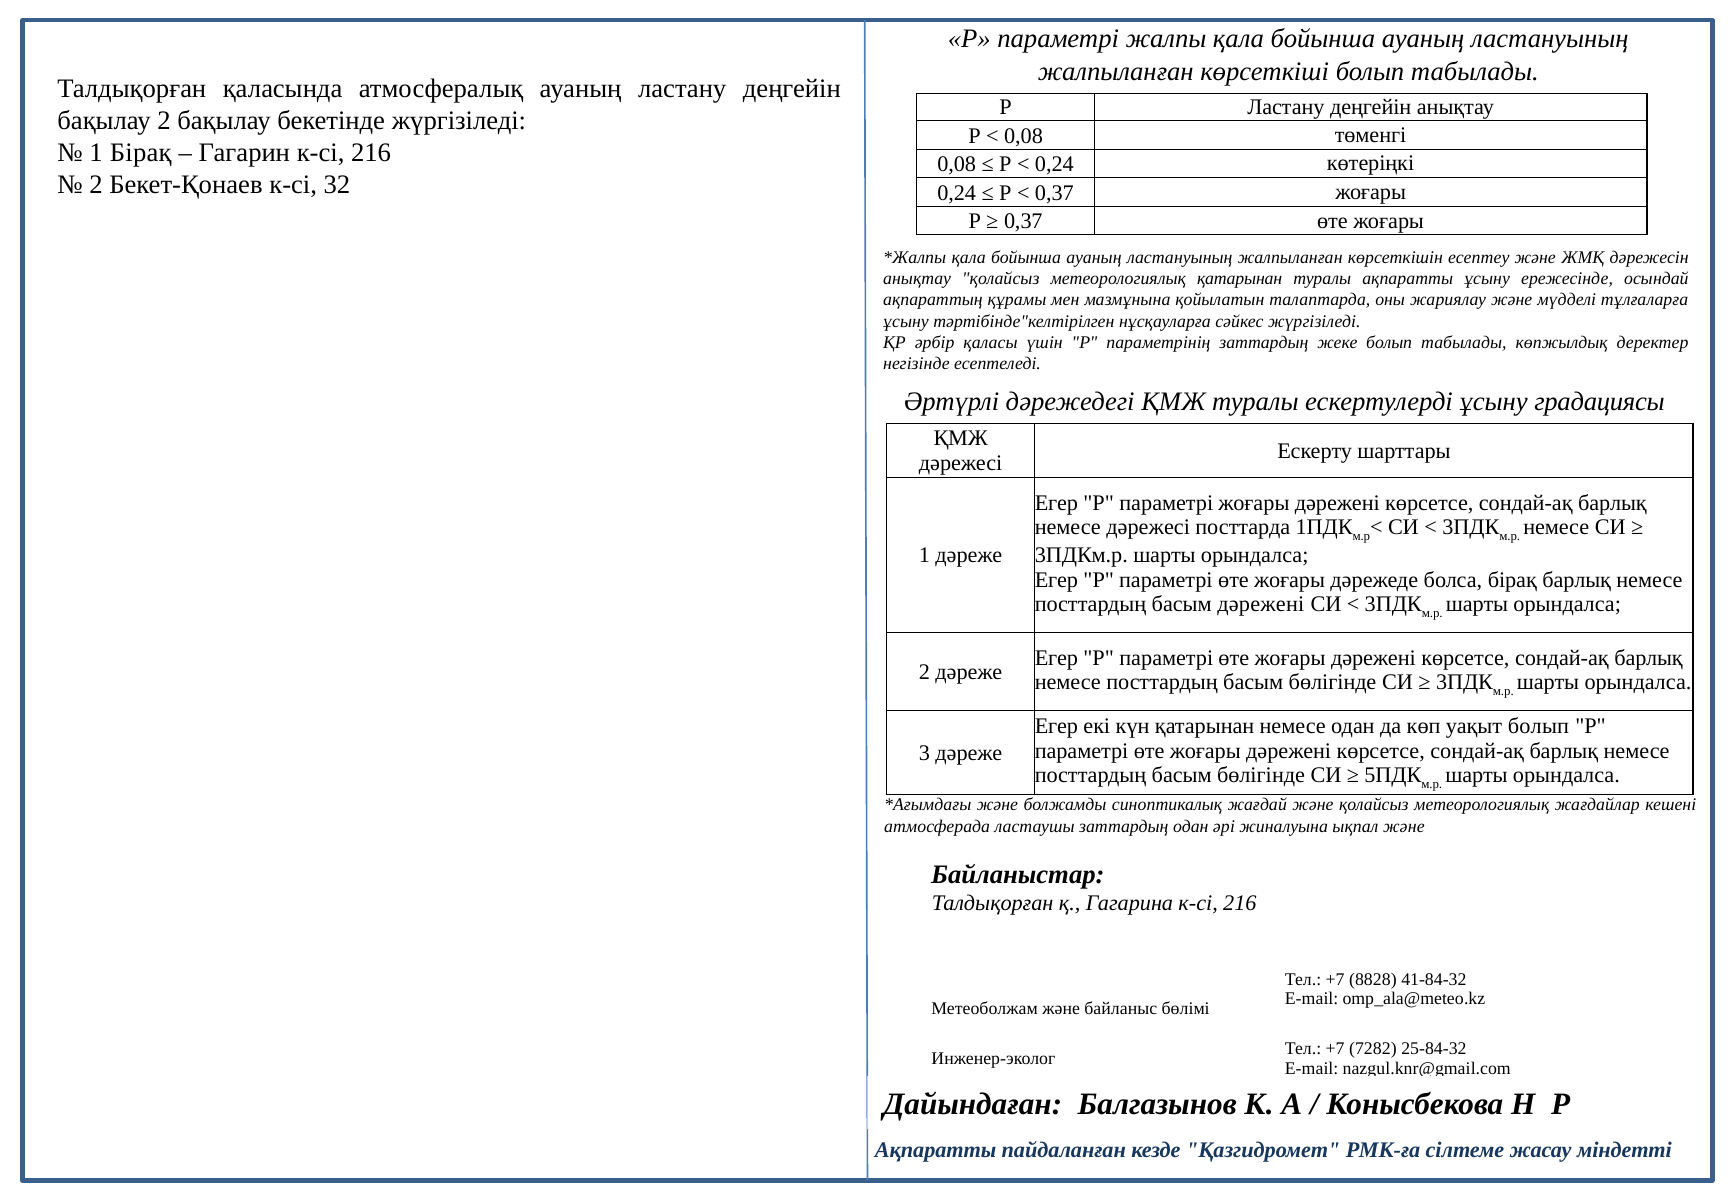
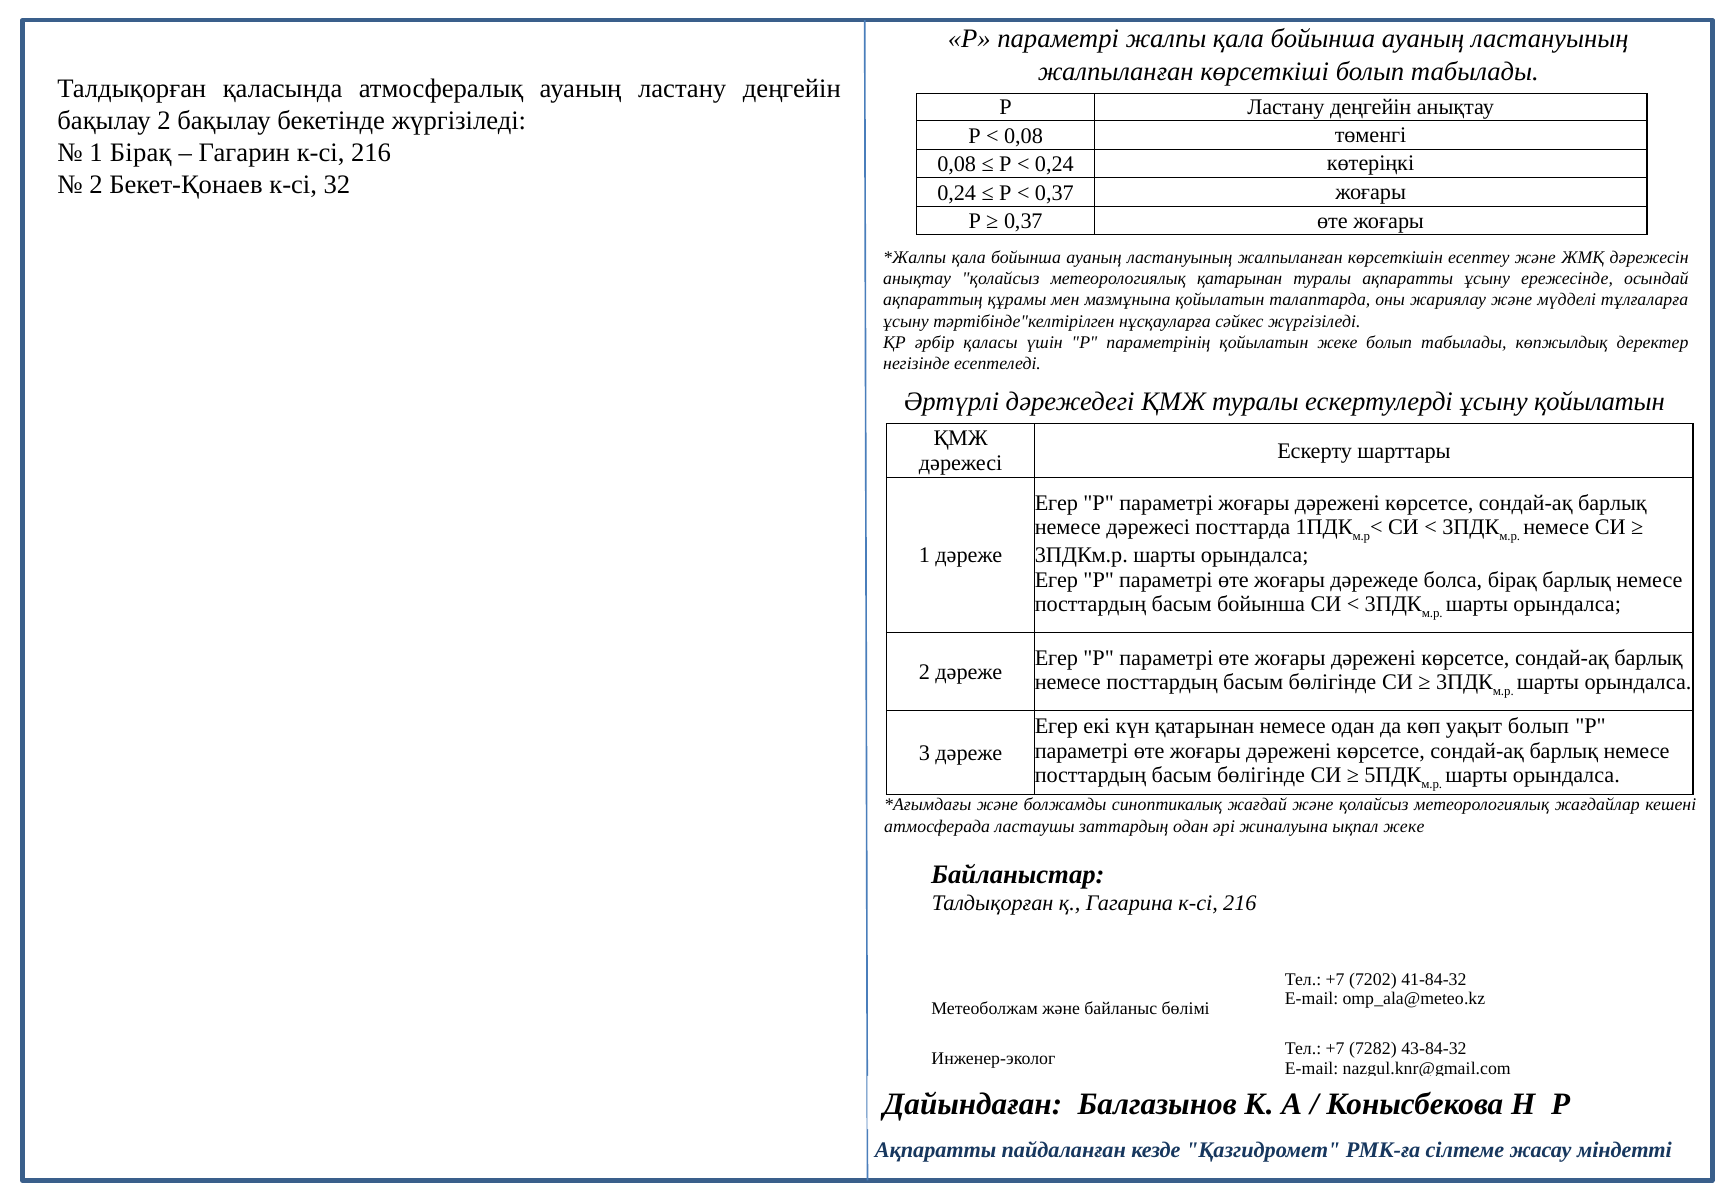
параметрінің заттардың: заттардың -> қойылатын (1264, 343)
ұсыну градациясы: градациясы -> қойылатын (1599, 402)
басым дәрежені: дәрежені -> бойынша (1261, 604)
ықпал және: және -> жеке (1404, 826)
8828: 8828 -> 7202 (1373, 979)
25-84-32: 25-84-32 -> 43-84-32 (1434, 1049)
